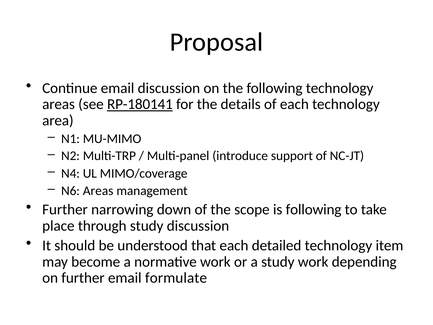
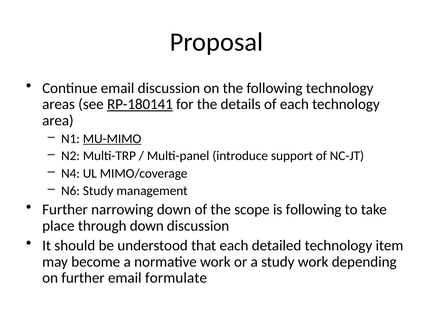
MU-MIMO underline: none -> present (112, 139)
N6 Areas: Areas -> Study (98, 190)
through study: study -> down (147, 226)
